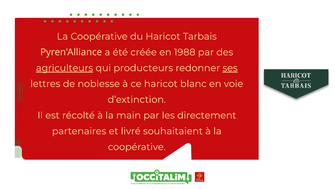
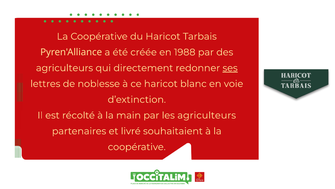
agriculteurs underline: present -> none (65, 68)
producteurs: producteurs -> directement (143, 68)
les directement: directement -> agriculteurs (207, 115)
